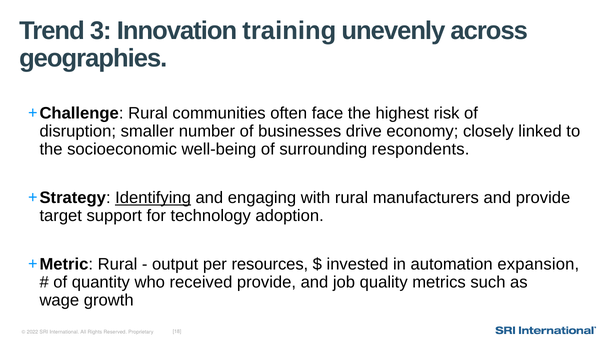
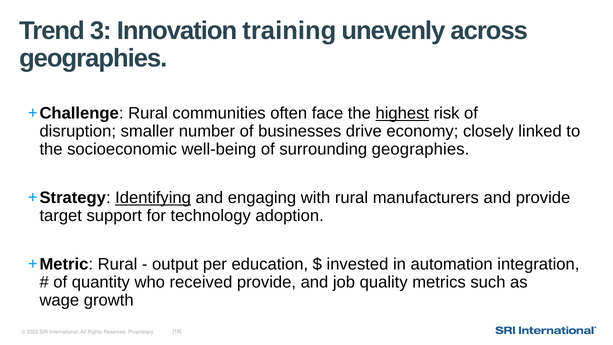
highest underline: none -> present (402, 113)
surrounding respondents: respondents -> geographies (421, 149)
resources: resources -> education (270, 264)
expansion: expansion -> integration (538, 264)
